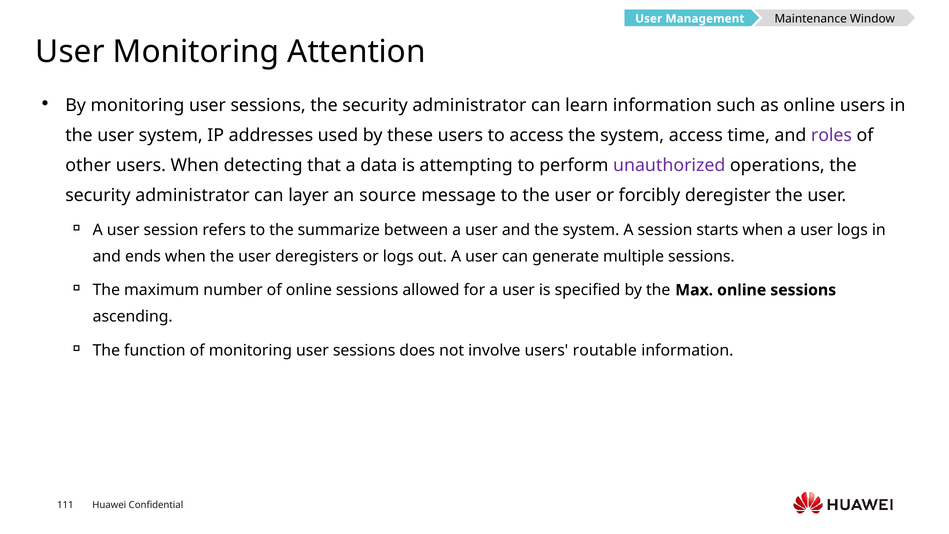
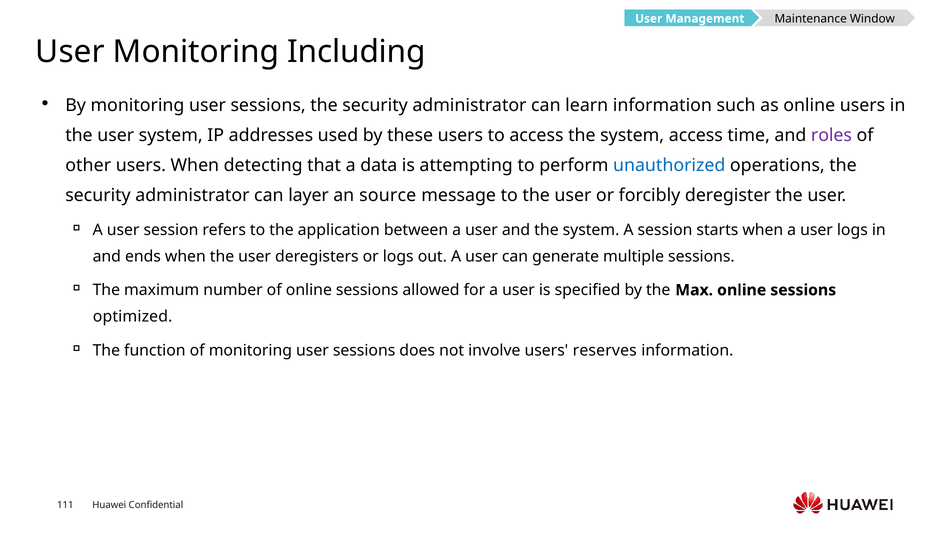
Attention: Attention -> Including (357, 52)
unauthorized colour: purple -> blue (669, 165)
summarize: summarize -> application (339, 230)
ascending: ascending -> optimized (133, 317)
routable: routable -> reserves (605, 350)
